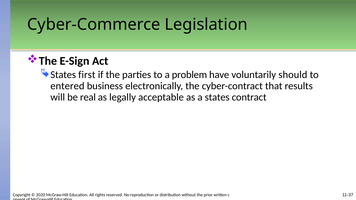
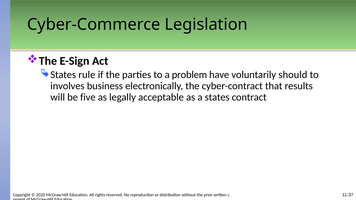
first: first -> rule (87, 75)
entered: entered -> involves (67, 86)
real: real -> five (88, 97)
